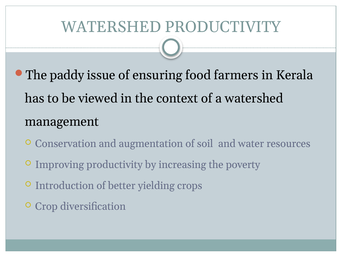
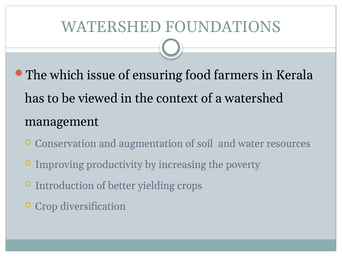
WATERSHED PRODUCTIVITY: PRODUCTIVITY -> FOUNDATIONS (223, 27)
paddy: paddy -> which (67, 75)
